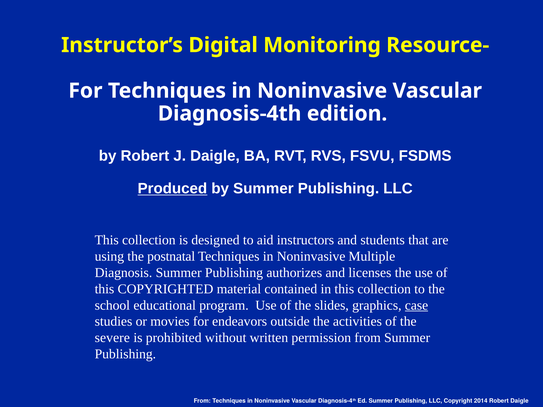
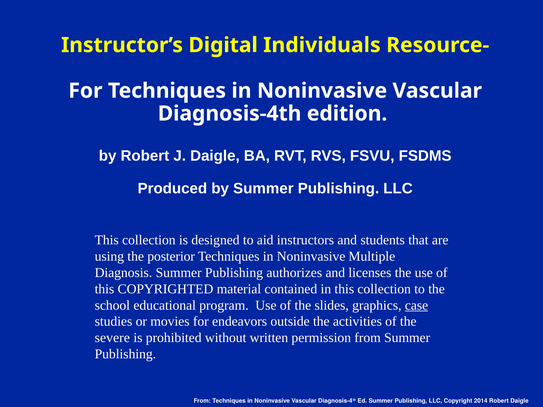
Monitoring: Monitoring -> Individuals (322, 45)
Produced underline: present -> none (172, 189)
postnatal: postnatal -> posterior (171, 257)
